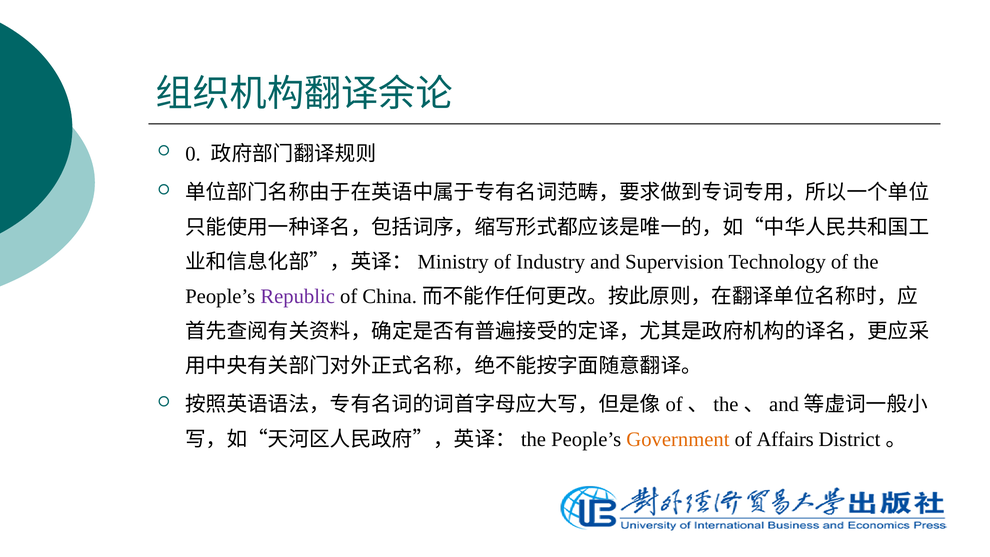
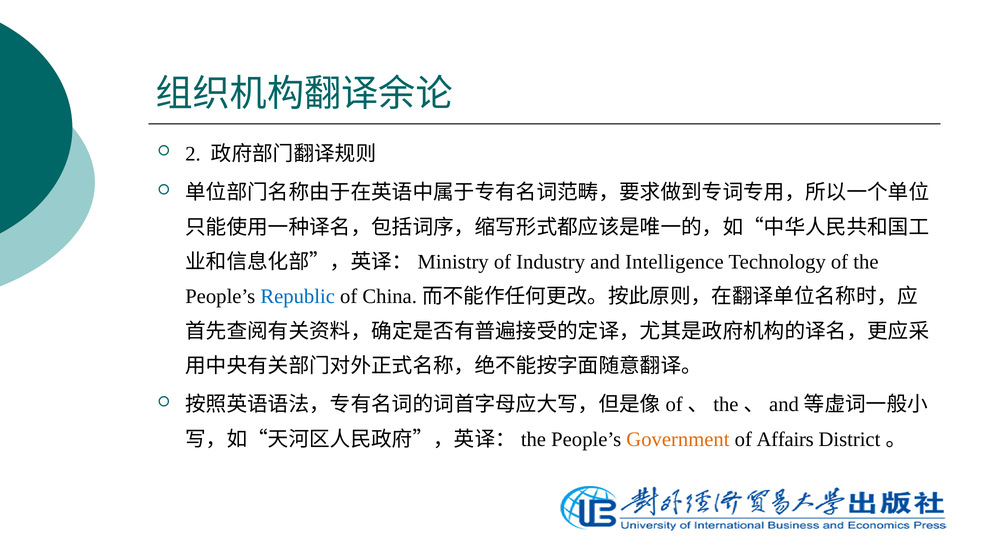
0: 0 -> 2 (193, 154)
Supervision: Supervision -> Intelligence (674, 262)
Republic colour: purple -> blue (298, 297)
